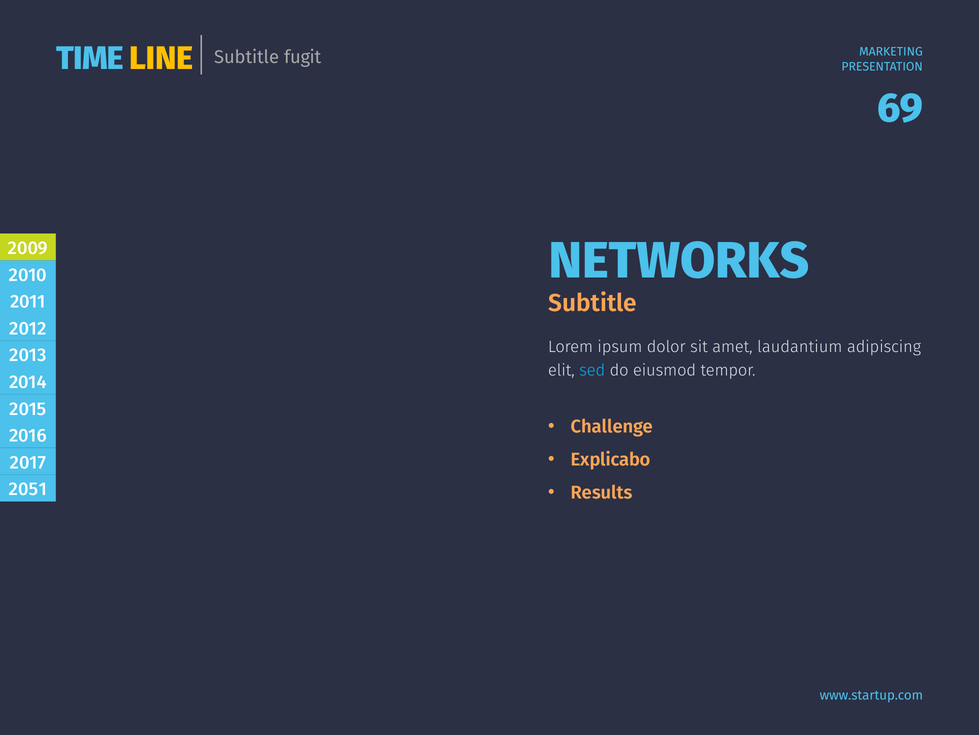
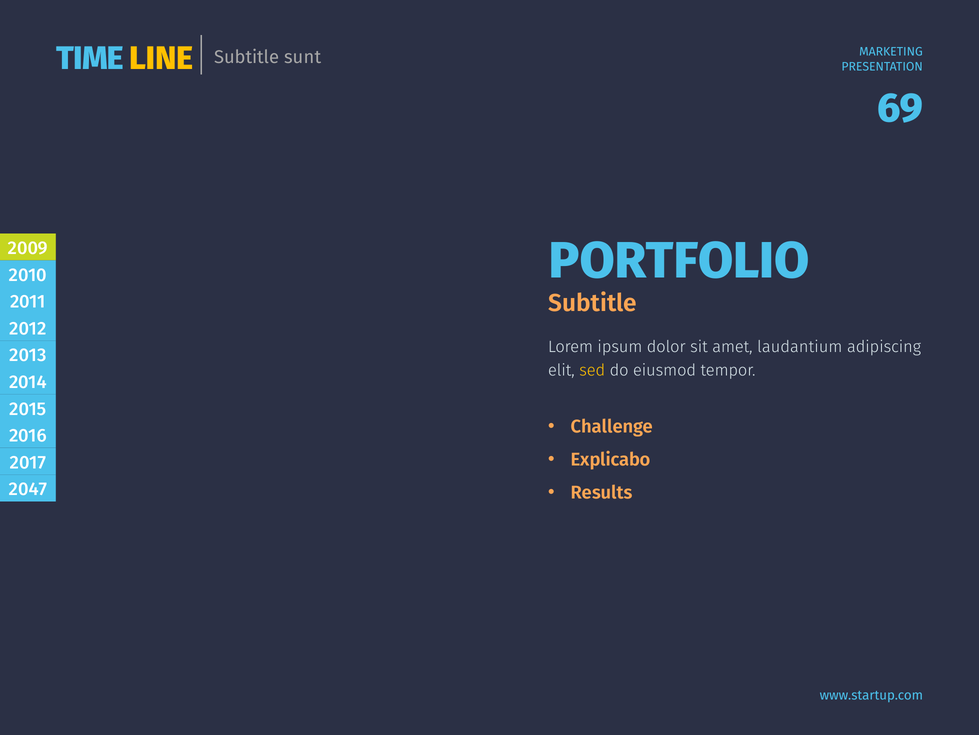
fugit: fugit -> sunt (303, 57)
NETWORKS: NETWORKS -> PORTFOLIO (679, 261)
sed colour: light blue -> yellow (592, 370)
2051: 2051 -> 2047 (28, 489)
